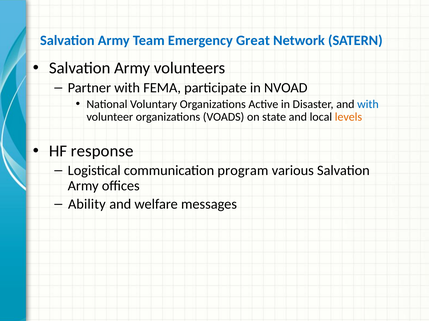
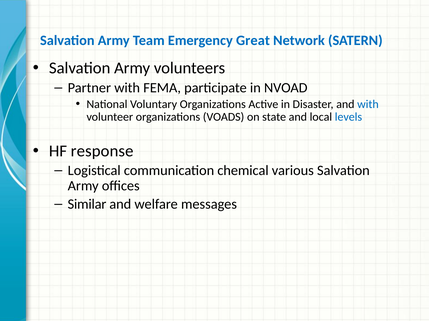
levels colour: orange -> blue (348, 117)
program: program -> chemical (243, 171)
Ability: Ability -> Similar (87, 205)
